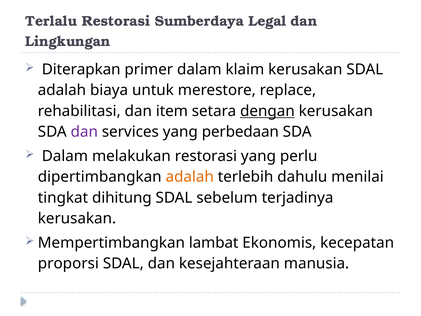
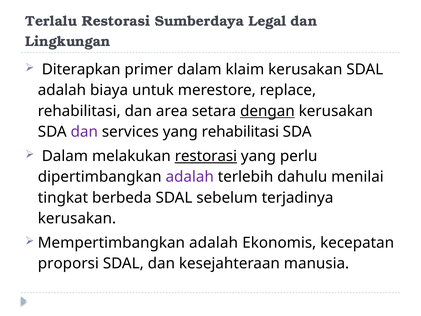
item: item -> area (172, 111)
yang perbedaan: perbedaan -> rehabilitasi (240, 132)
restorasi underline: none -> present (206, 156)
adalah colour: orange -> purple (190, 177)
dihitung: dihitung -> berbeda (122, 198)
Mempertimbangkan lambat: lambat -> adalah (214, 243)
